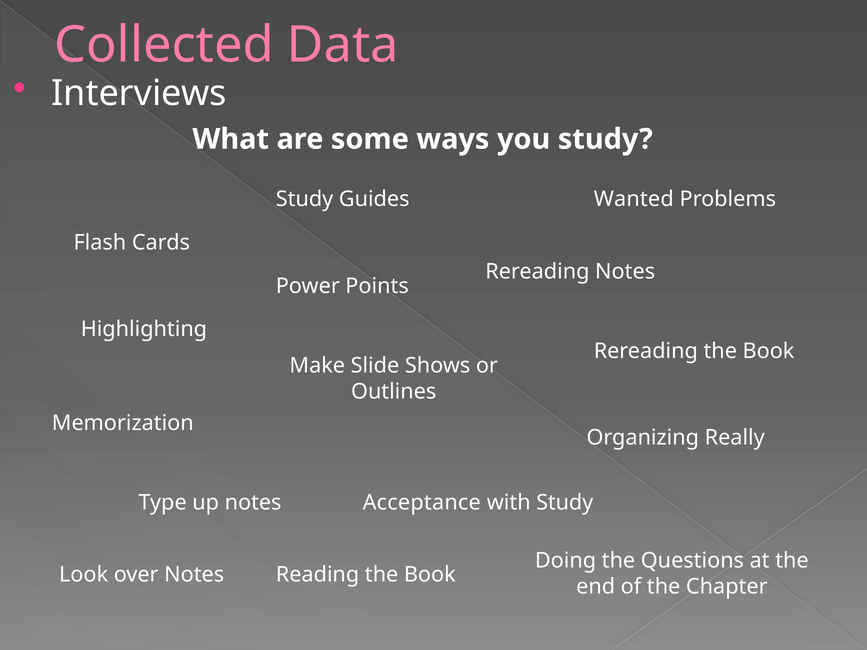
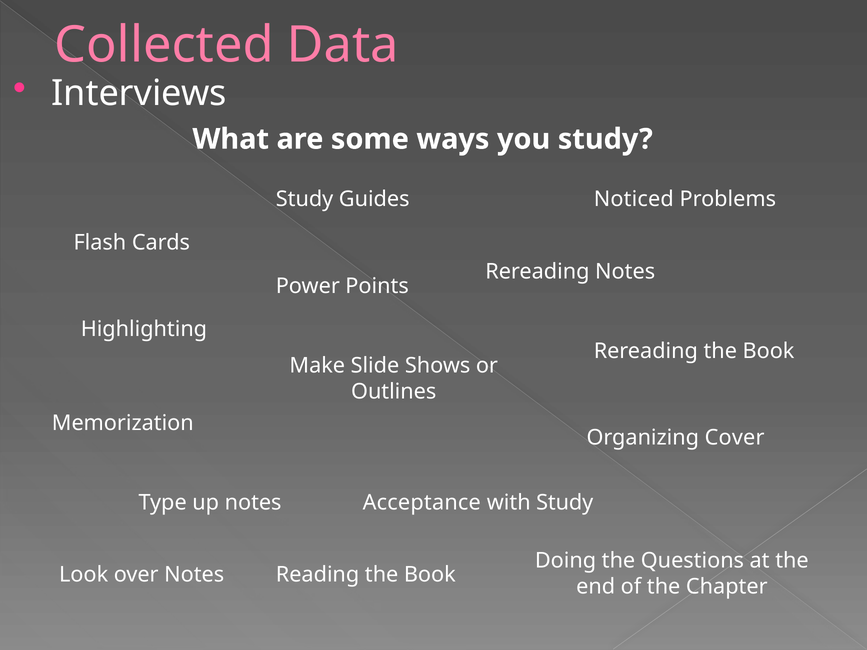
Wanted: Wanted -> Noticed (634, 199)
Really: Really -> Cover (735, 438)
